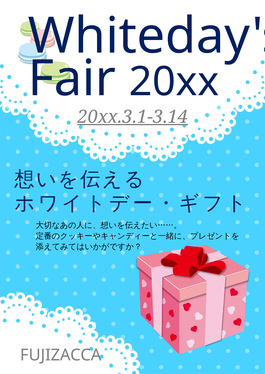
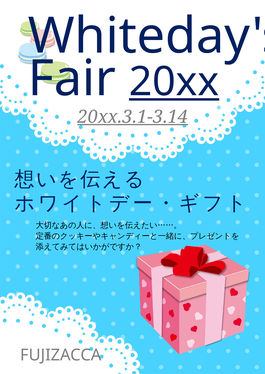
20xx underline: none -> present (174, 82)
